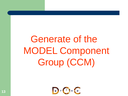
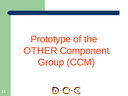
Generate: Generate -> Prototype (51, 39)
MODEL: MODEL -> OTHER (40, 51)
